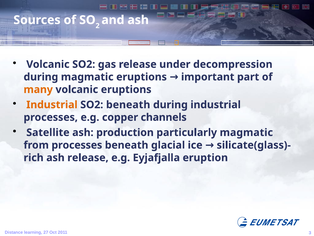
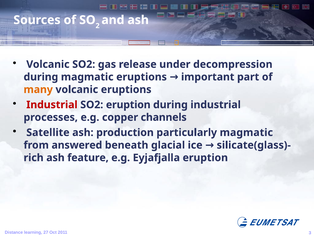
Industrial colour: orange -> red (52, 105)
SO2 beneath: beneath -> eruption (128, 105)
from processes: processes -> answered (77, 145)
ash release: release -> feature (88, 157)
